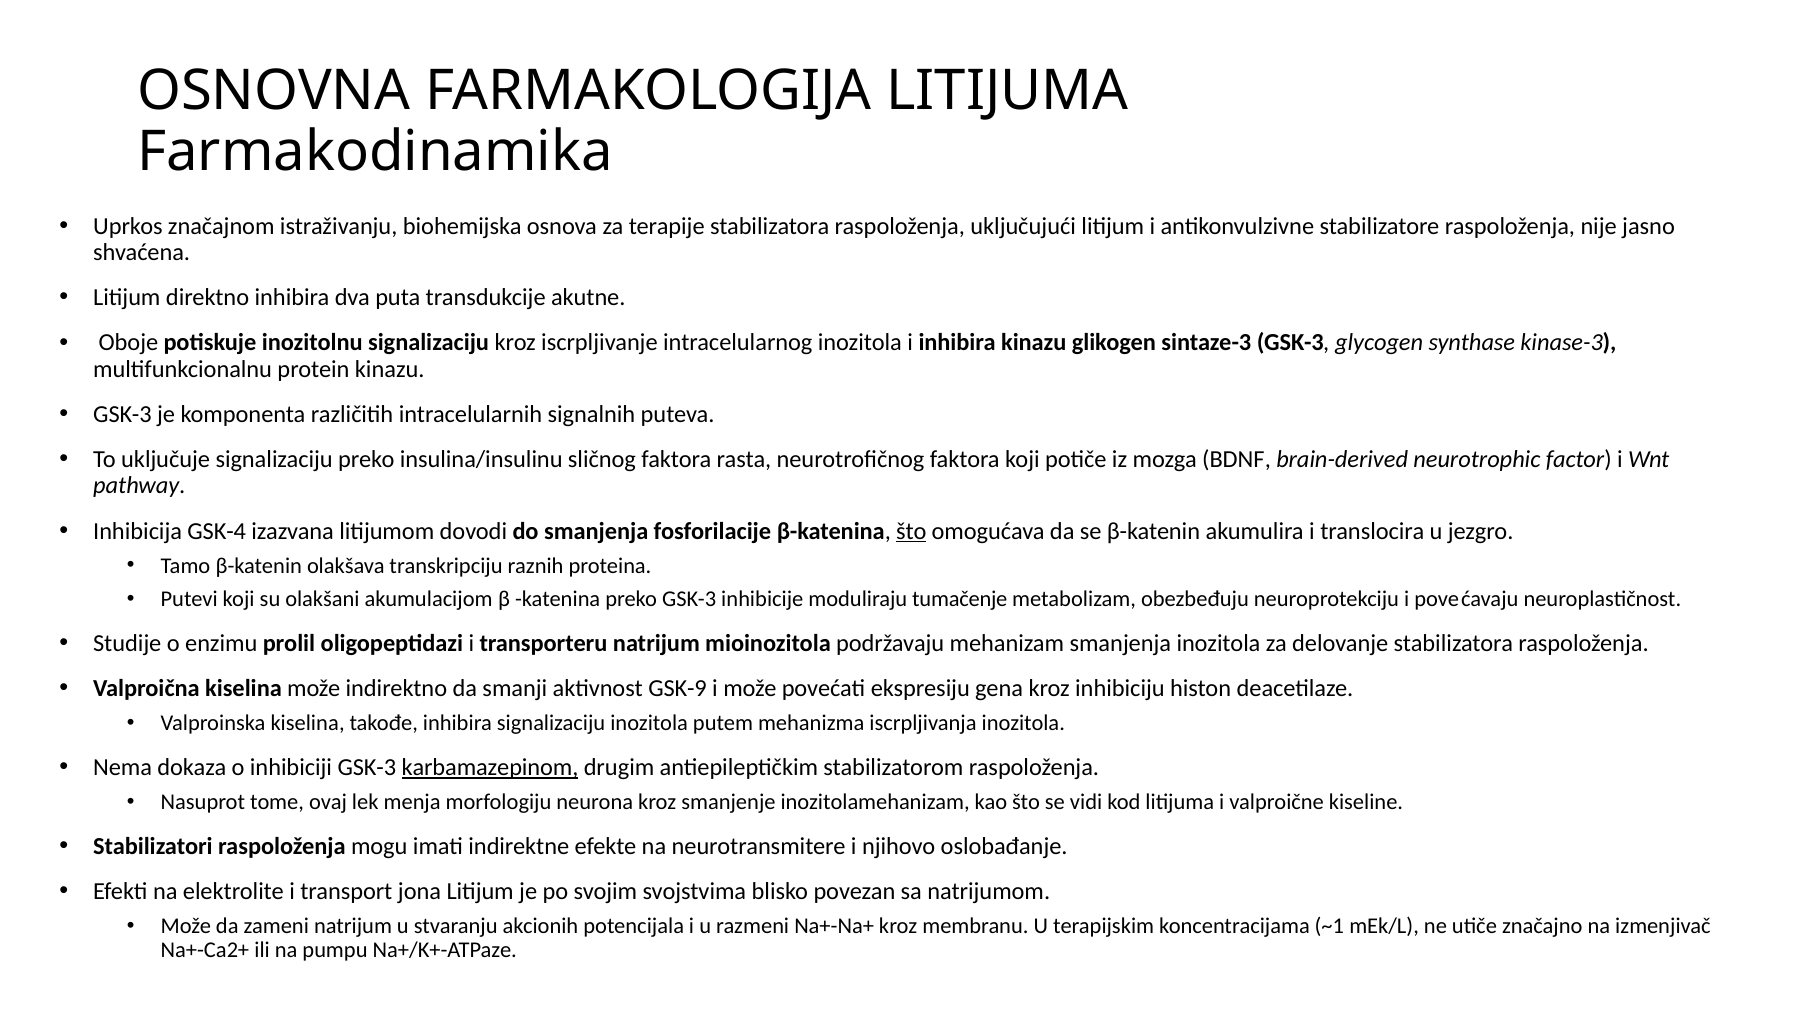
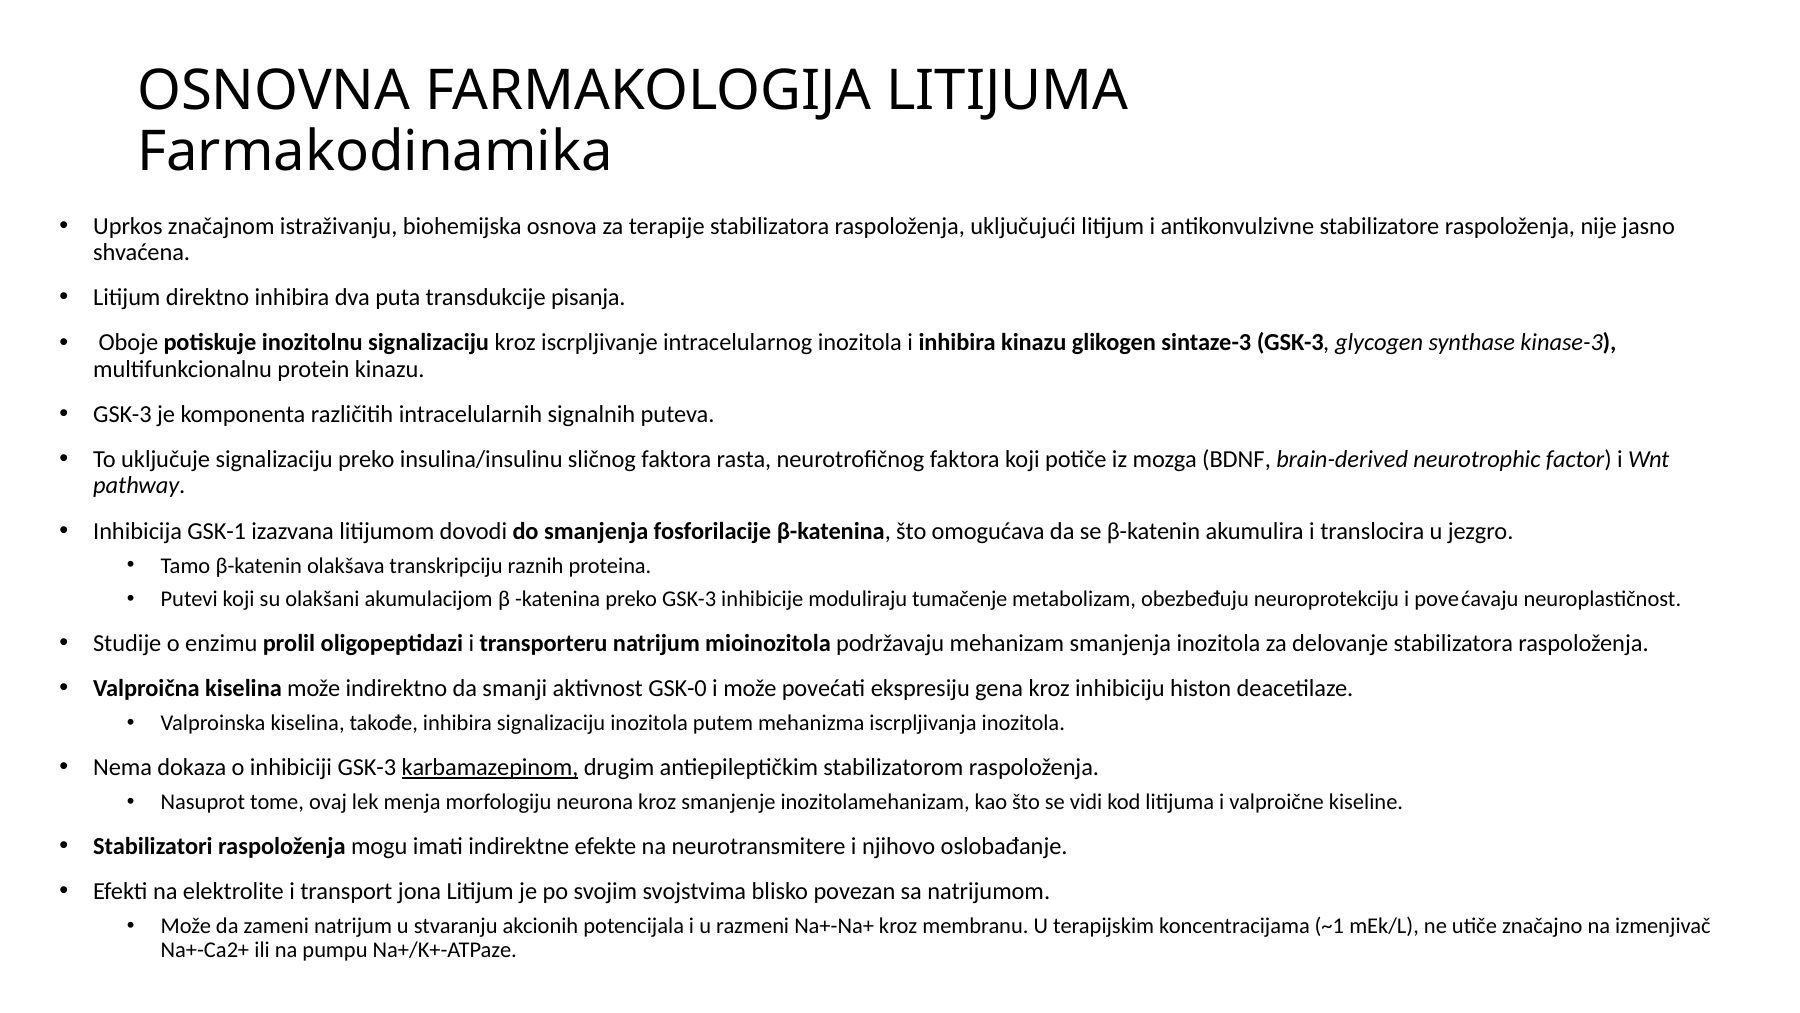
akutne: akutne -> pisanja (588, 298)
GSK-4: GSK-4 -> GSK-1 (217, 531)
što underline: present -> none (911, 531)
GSK-9: GSK-9 -> GSK-0 (678, 688)
